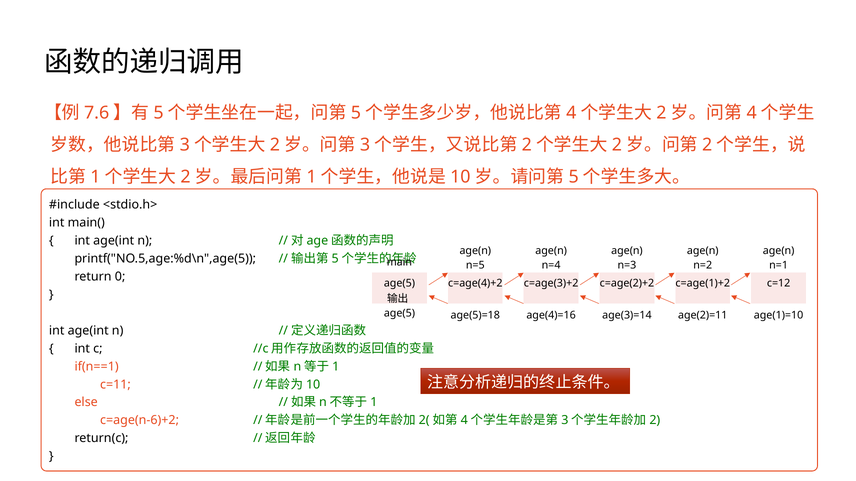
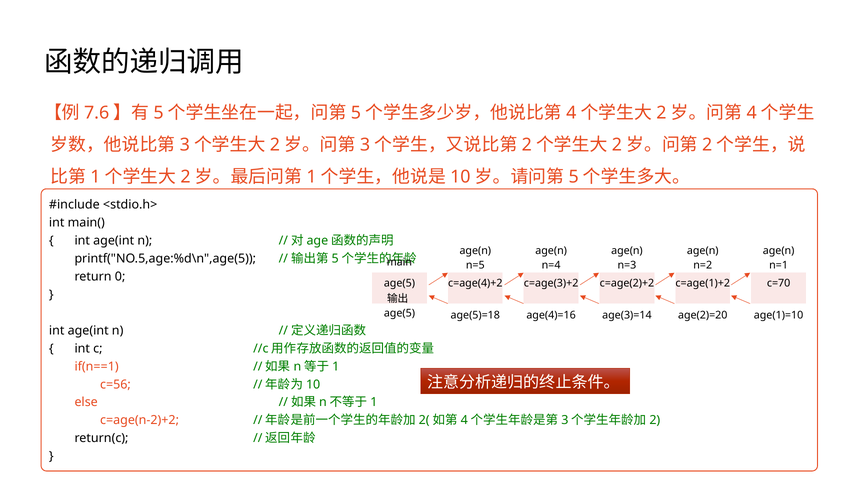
c=12: c=12 -> c=70 (779, 283)
age(2)=11: age(2)=11 -> age(2)=20 (703, 315)
c=11: c=11 -> c=56 (115, 385)
c=age(n-6)+2: c=age(n-6)+2 -> c=age(n-2)+2 (140, 421)
